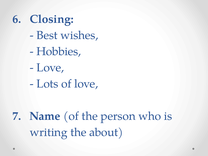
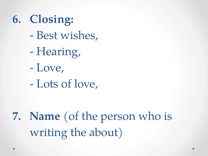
Hobbies: Hobbies -> Hearing (59, 52)
